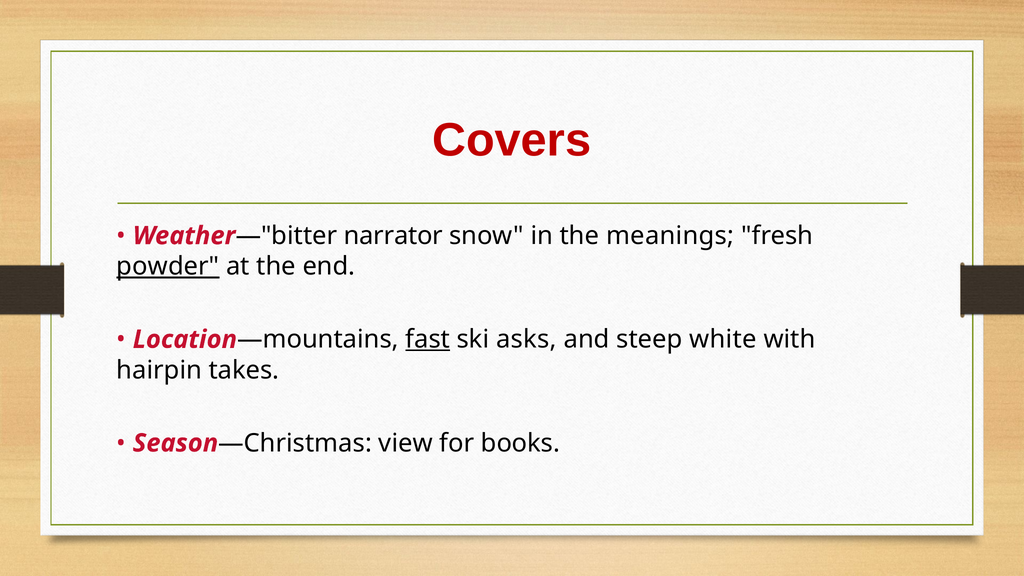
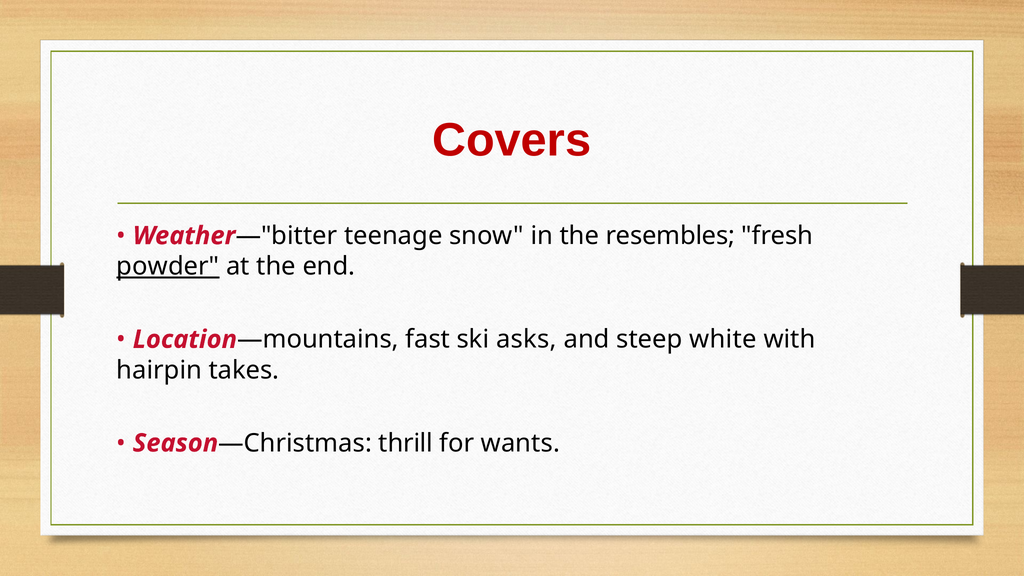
narrator: narrator -> teenage (393, 236)
meanings: meanings -> resembles (670, 236)
fast underline: present -> none (428, 339)
view: view -> thrill (406, 443)
books: books -> wants (520, 443)
